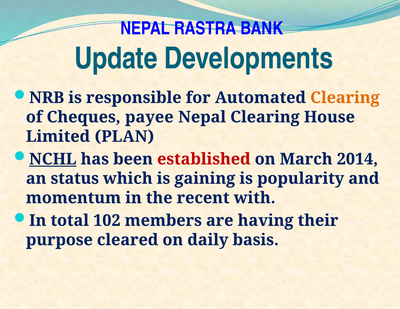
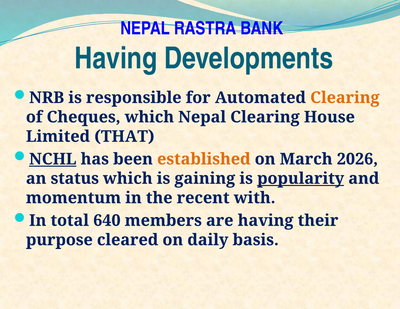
Update: Update -> Having (116, 58)
Cheques payee: payee -> which (149, 117)
PLAN: PLAN -> THAT (124, 137)
established colour: red -> orange (204, 159)
2014: 2014 -> 2026 (357, 159)
popularity underline: none -> present (301, 179)
102: 102 -> 640 (107, 221)
